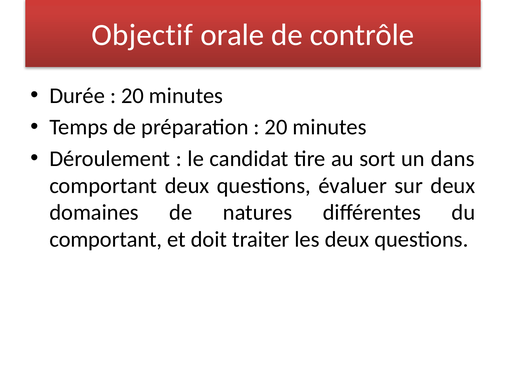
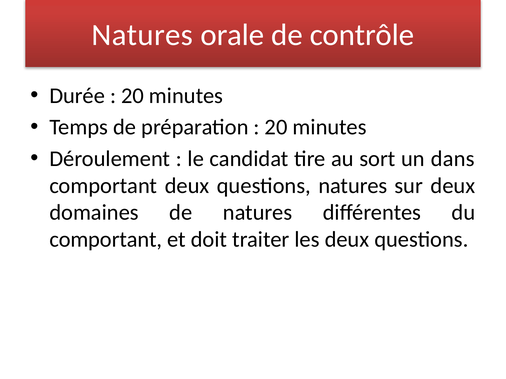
Objectif: Objectif -> Natures (142, 35)
questions évaluer: évaluer -> natures (353, 186)
